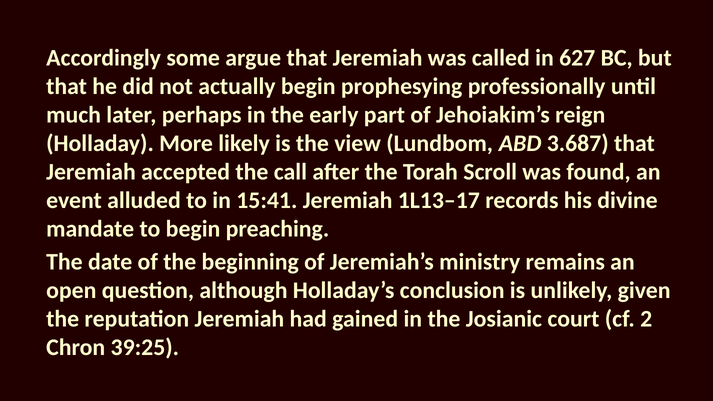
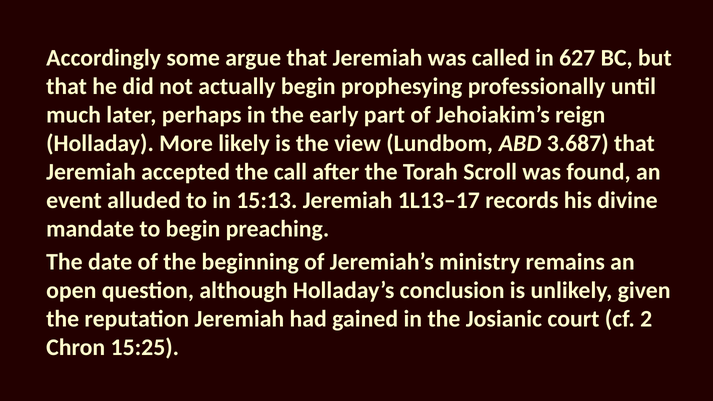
15:41: 15:41 -> 15:13 (267, 201)
39:25: 39:25 -> 15:25 (145, 348)
